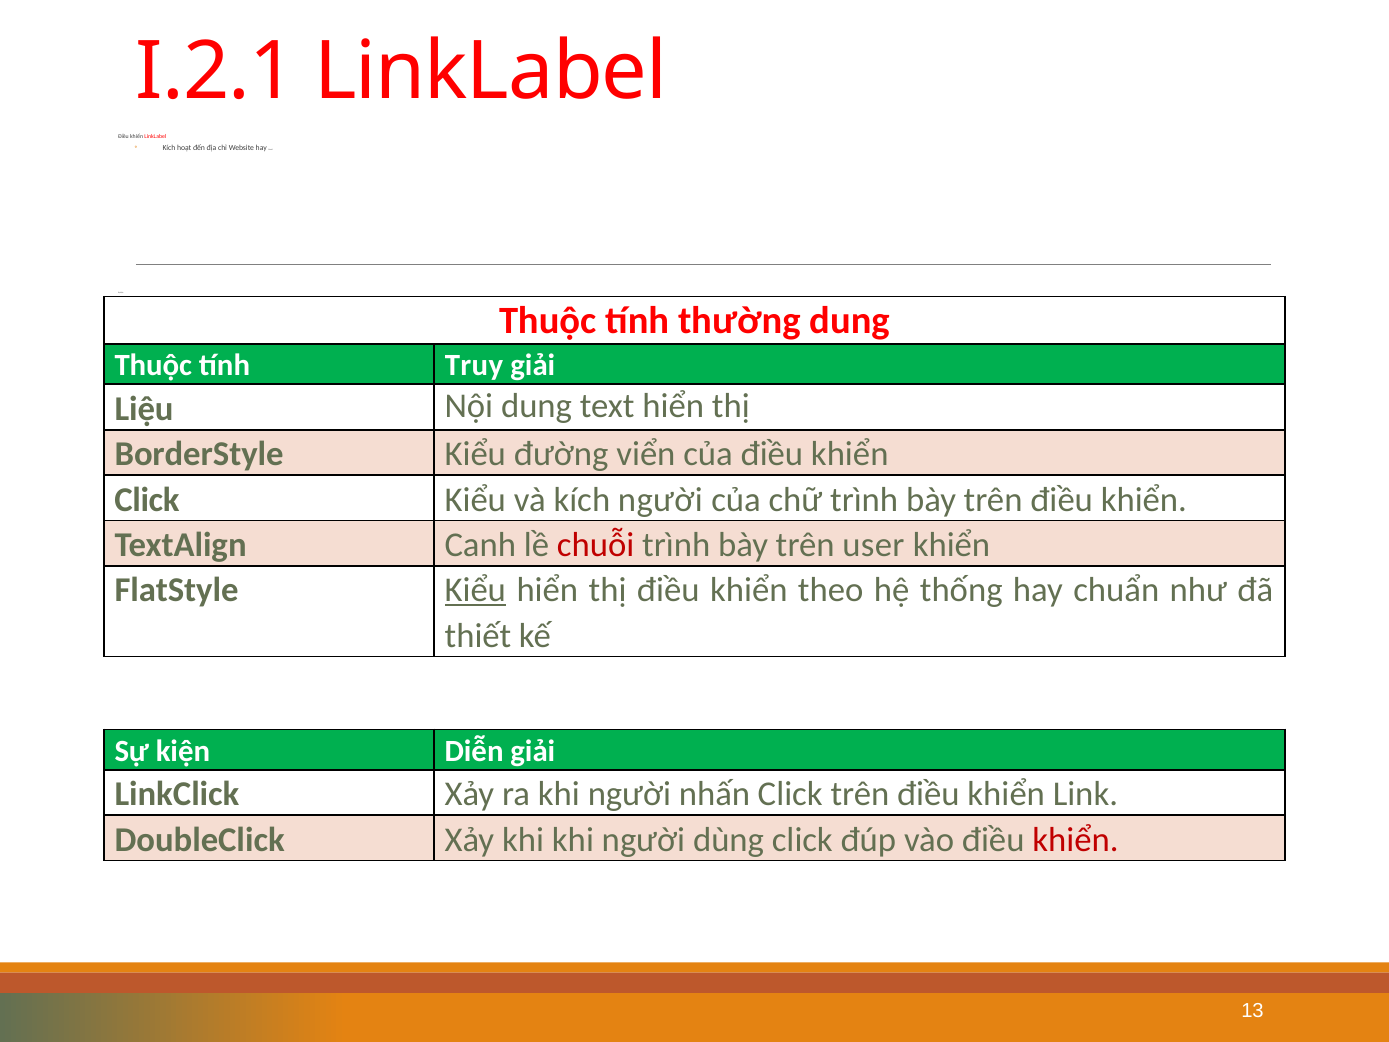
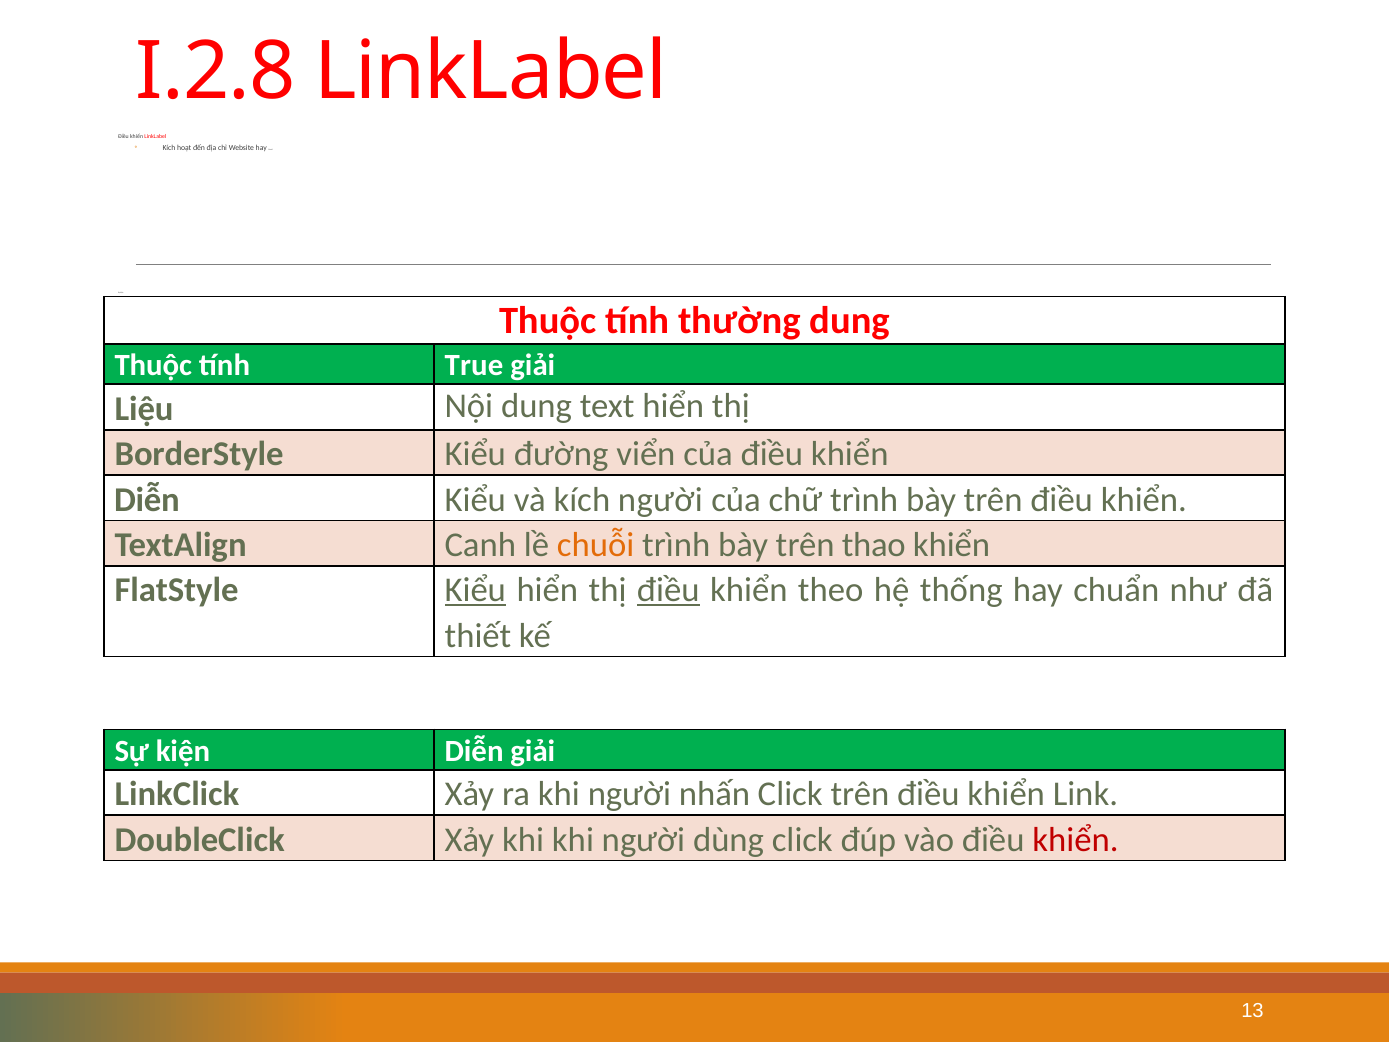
I.2.1: I.2.1 -> I.2.8 (216, 72)
Truy: Truy -> True (474, 366)
Click: Click -> Diễn (147, 500)
chuỗi colour: red -> orange (596, 545)
user: user -> thao (874, 545)
điều underline: none -> present (668, 590)
